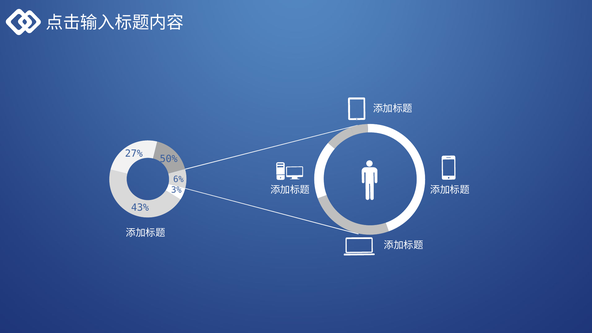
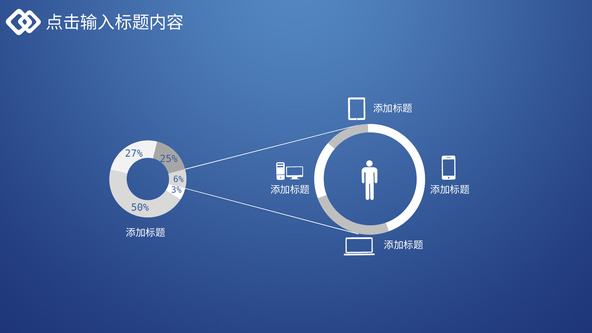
50%: 50% -> 25% (169, 159)
43%: 43% -> 50% (140, 207)
